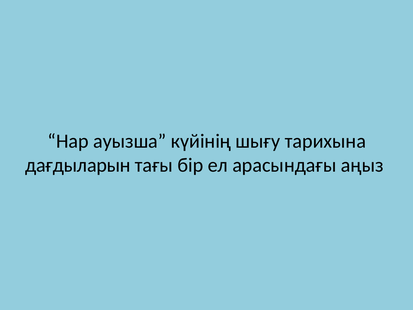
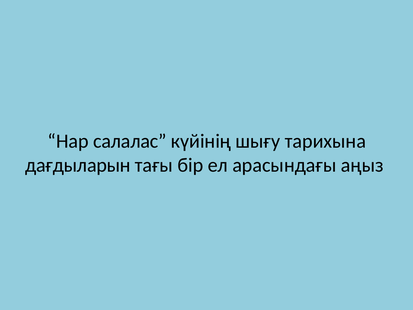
ауызша: ауызша -> салалас (130, 141)
